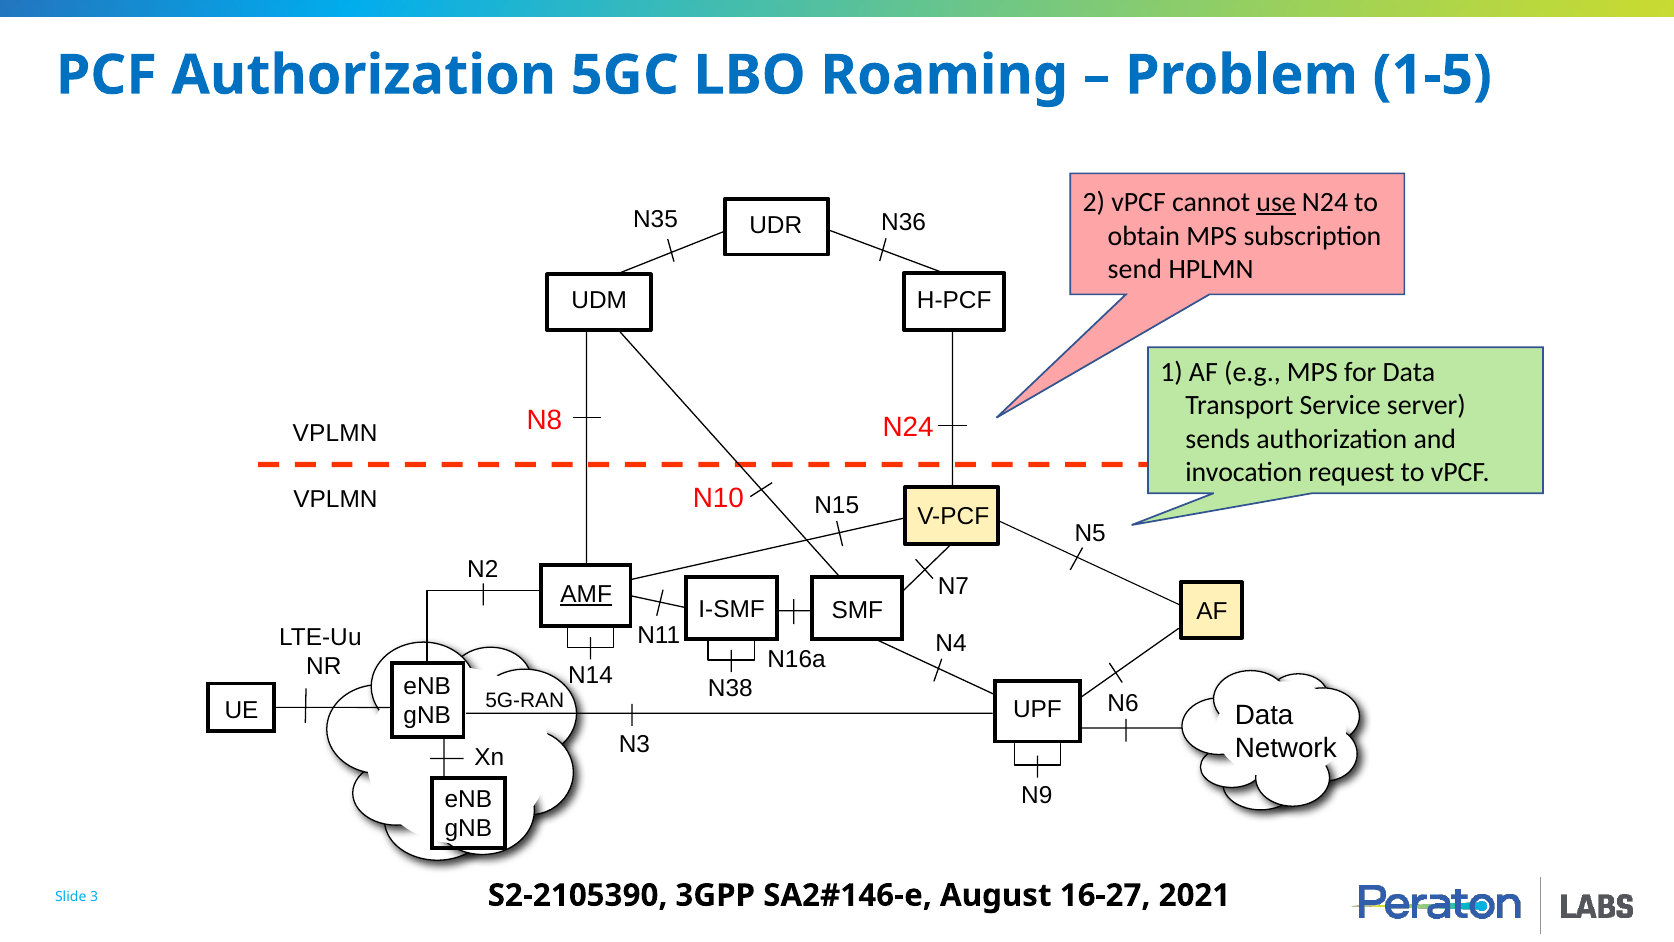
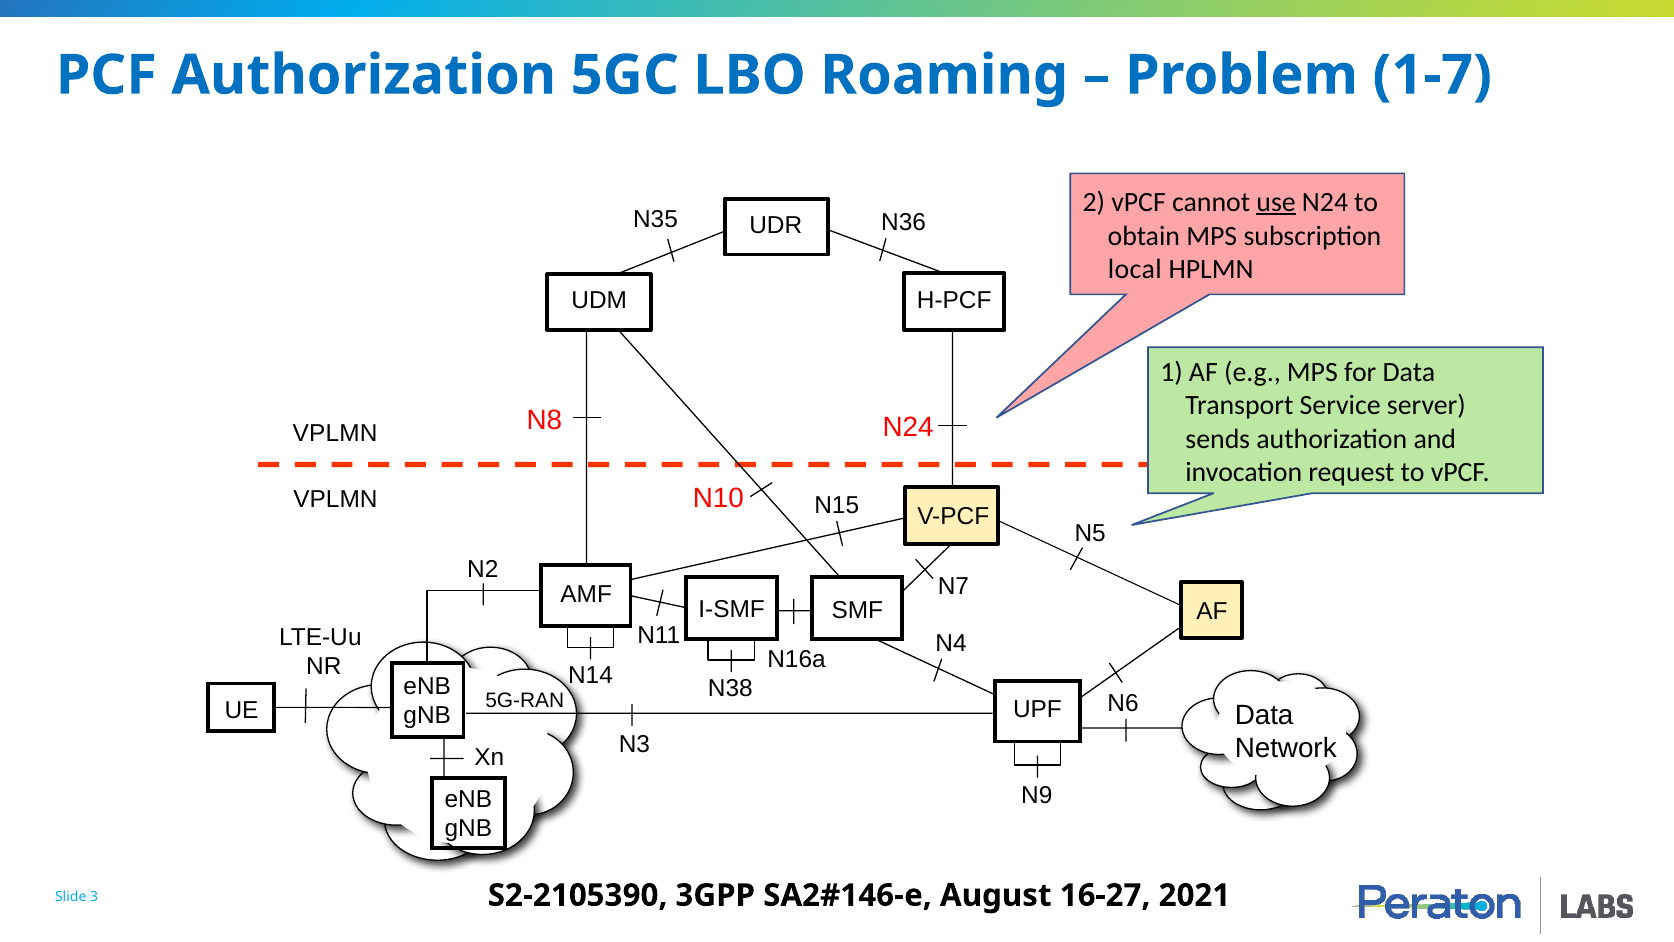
1-5: 1-5 -> 1-7 (1432, 75)
send: send -> local (1135, 269)
AMF underline: present -> none (586, 594)
